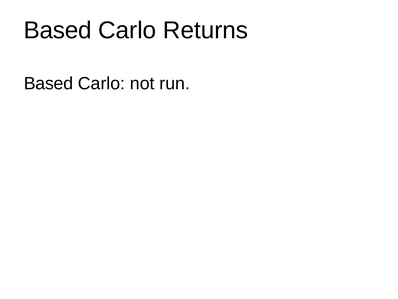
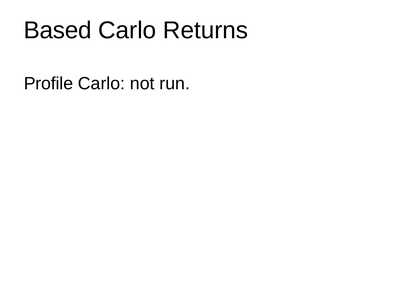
Based: Based -> Profile (48, 83)
